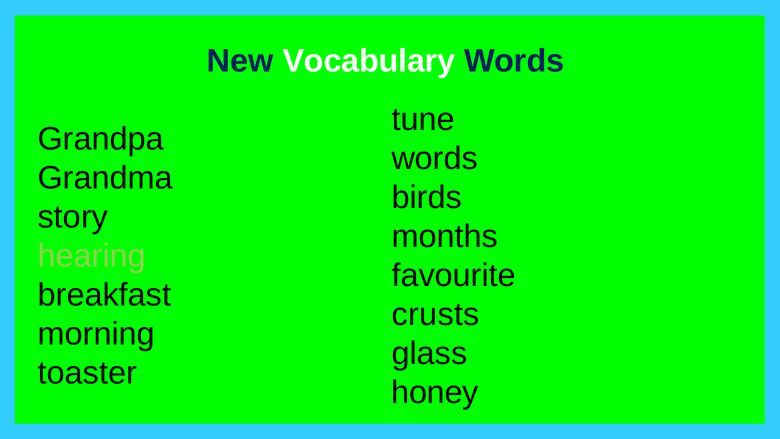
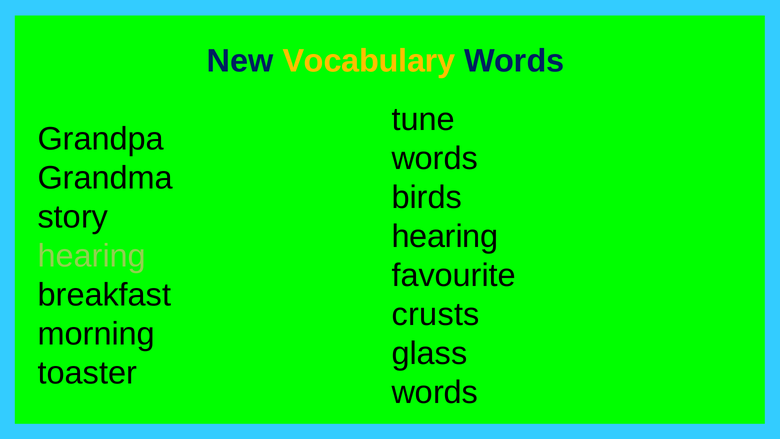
Vocabulary colour: white -> yellow (369, 61)
months: months -> hearing (445, 237)
honey: honey -> words (435, 393)
